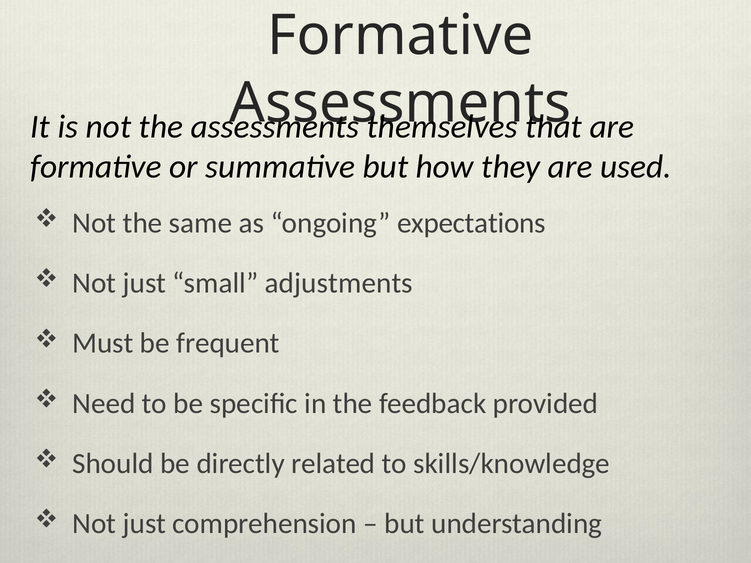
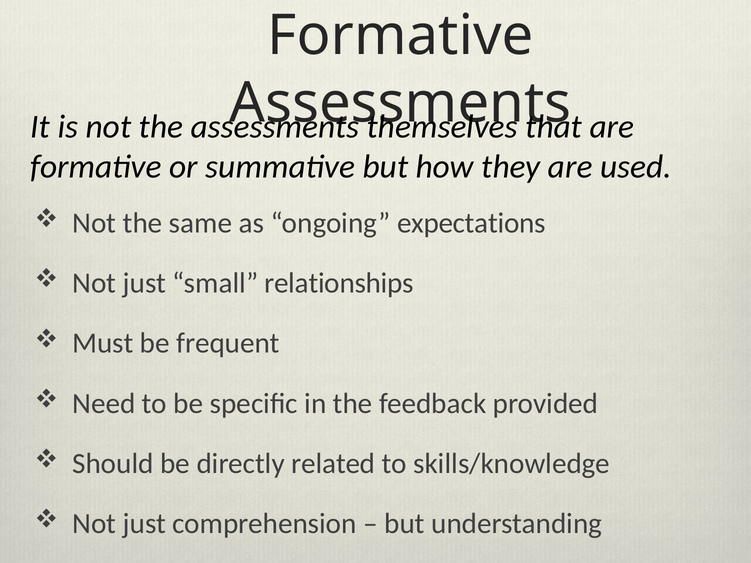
adjustments: adjustments -> relationships (339, 283)
